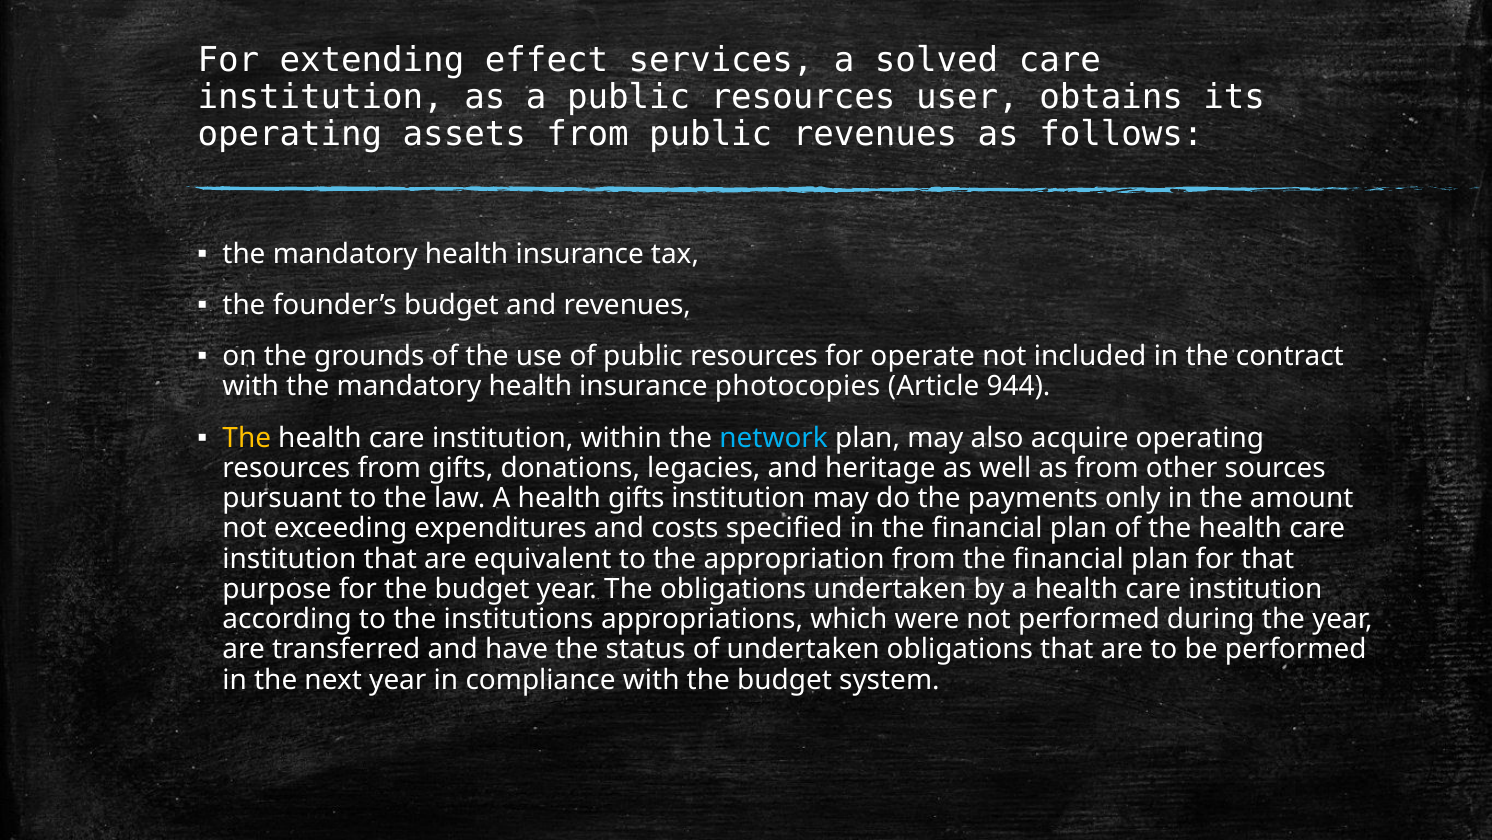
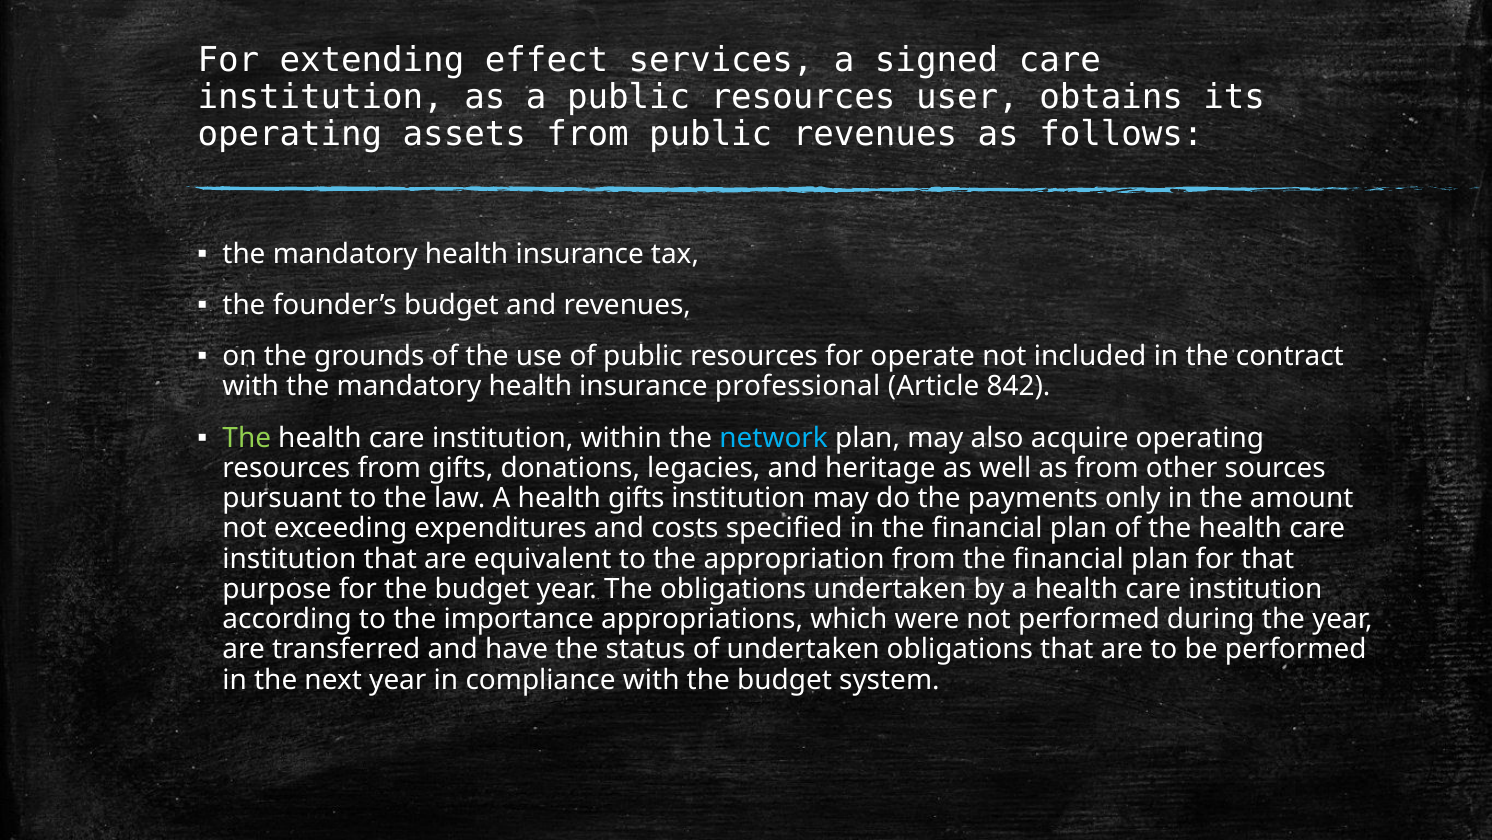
solved: solved -> signed (937, 60)
photocopies: photocopies -> professional (798, 386)
944: 944 -> 842 (1019, 386)
The colour: yellow -> light green (247, 437)
institutions: institutions -> importance (519, 619)
